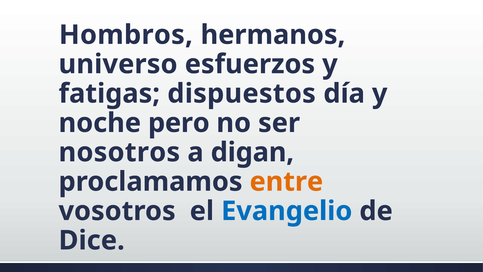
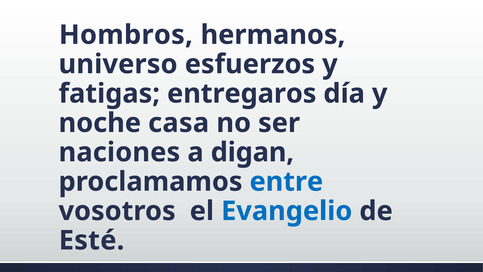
dispuestos: dispuestos -> entregaros (242, 94)
pero: pero -> casa (179, 123)
nosotros: nosotros -> naciones (119, 152)
entre colour: orange -> blue (286, 182)
Dice: Dice -> Esté (92, 240)
